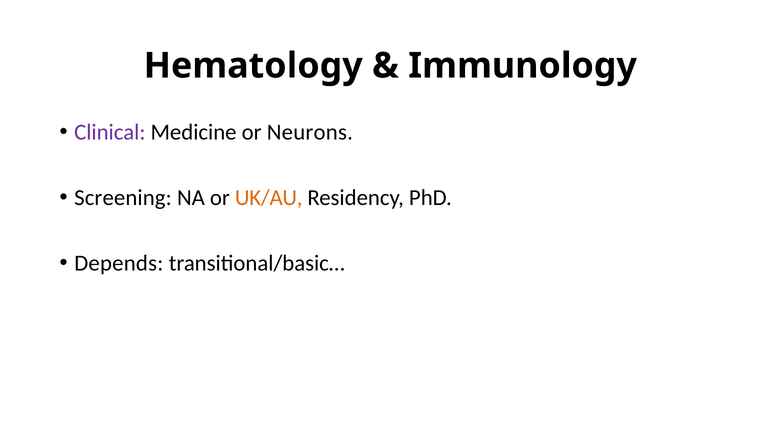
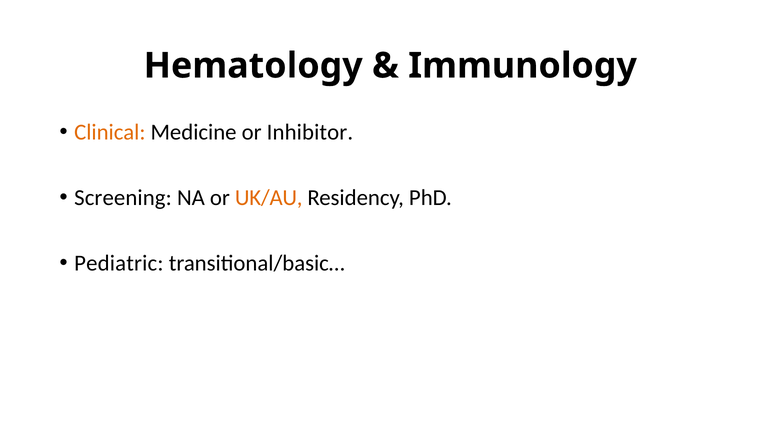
Clinical colour: purple -> orange (110, 132)
Neurons: Neurons -> Inhibitor (310, 132)
Depends: Depends -> Pediatric (119, 263)
